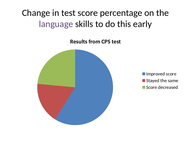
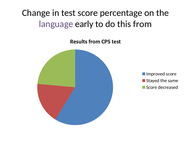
skills: skills -> early (84, 24)
this early: early -> from (142, 24)
